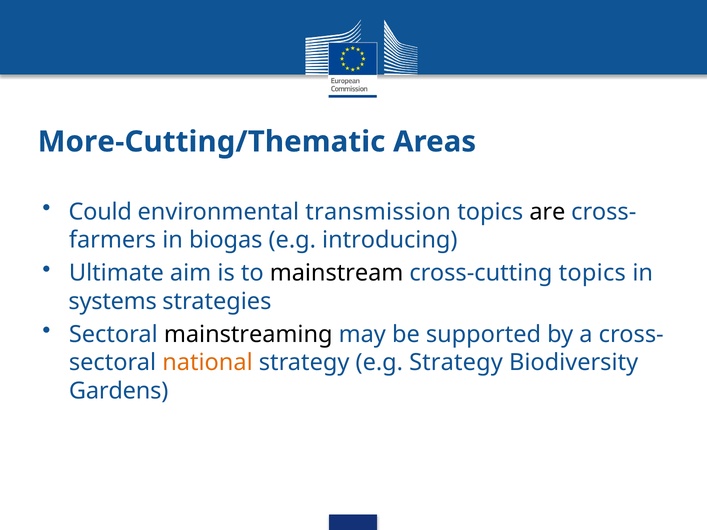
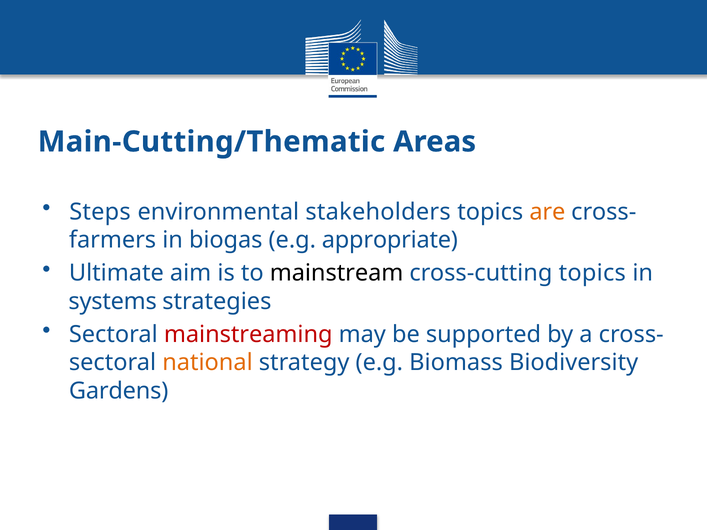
More-Cutting/Thematic: More-Cutting/Thematic -> Main-Cutting/Thematic (211, 142)
Could: Could -> Steps (100, 212)
transmission: transmission -> stakeholders (378, 212)
are colour: black -> orange (547, 212)
introducing: introducing -> appropriate (390, 240)
mainstreaming colour: black -> red (248, 335)
e.g Strategy: Strategy -> Biomass (456, 363)
